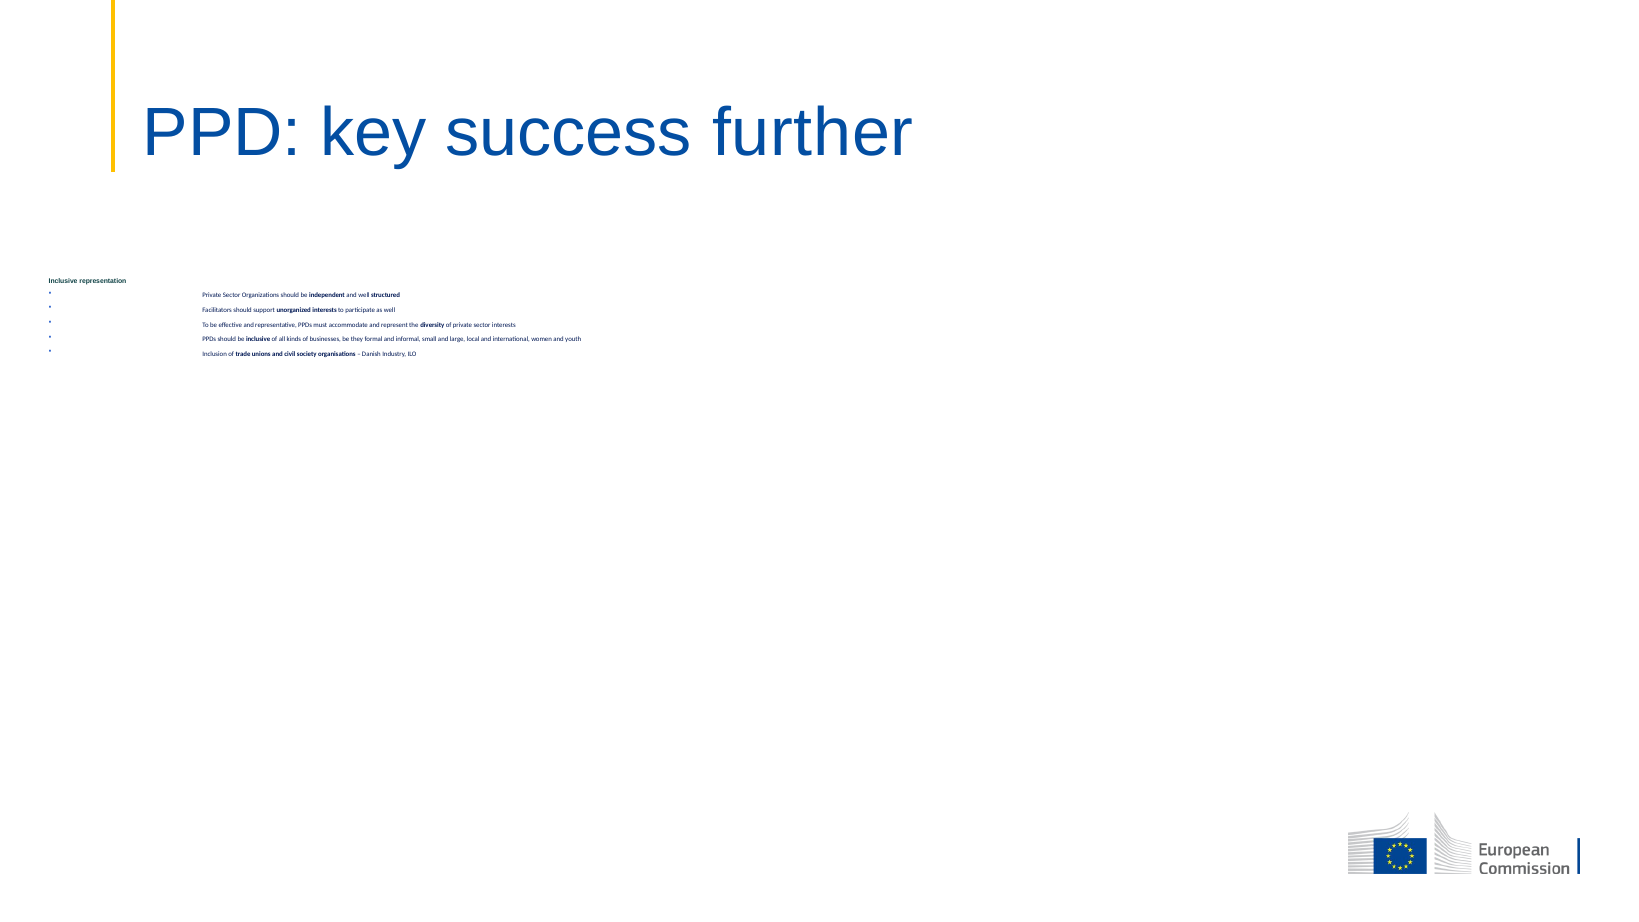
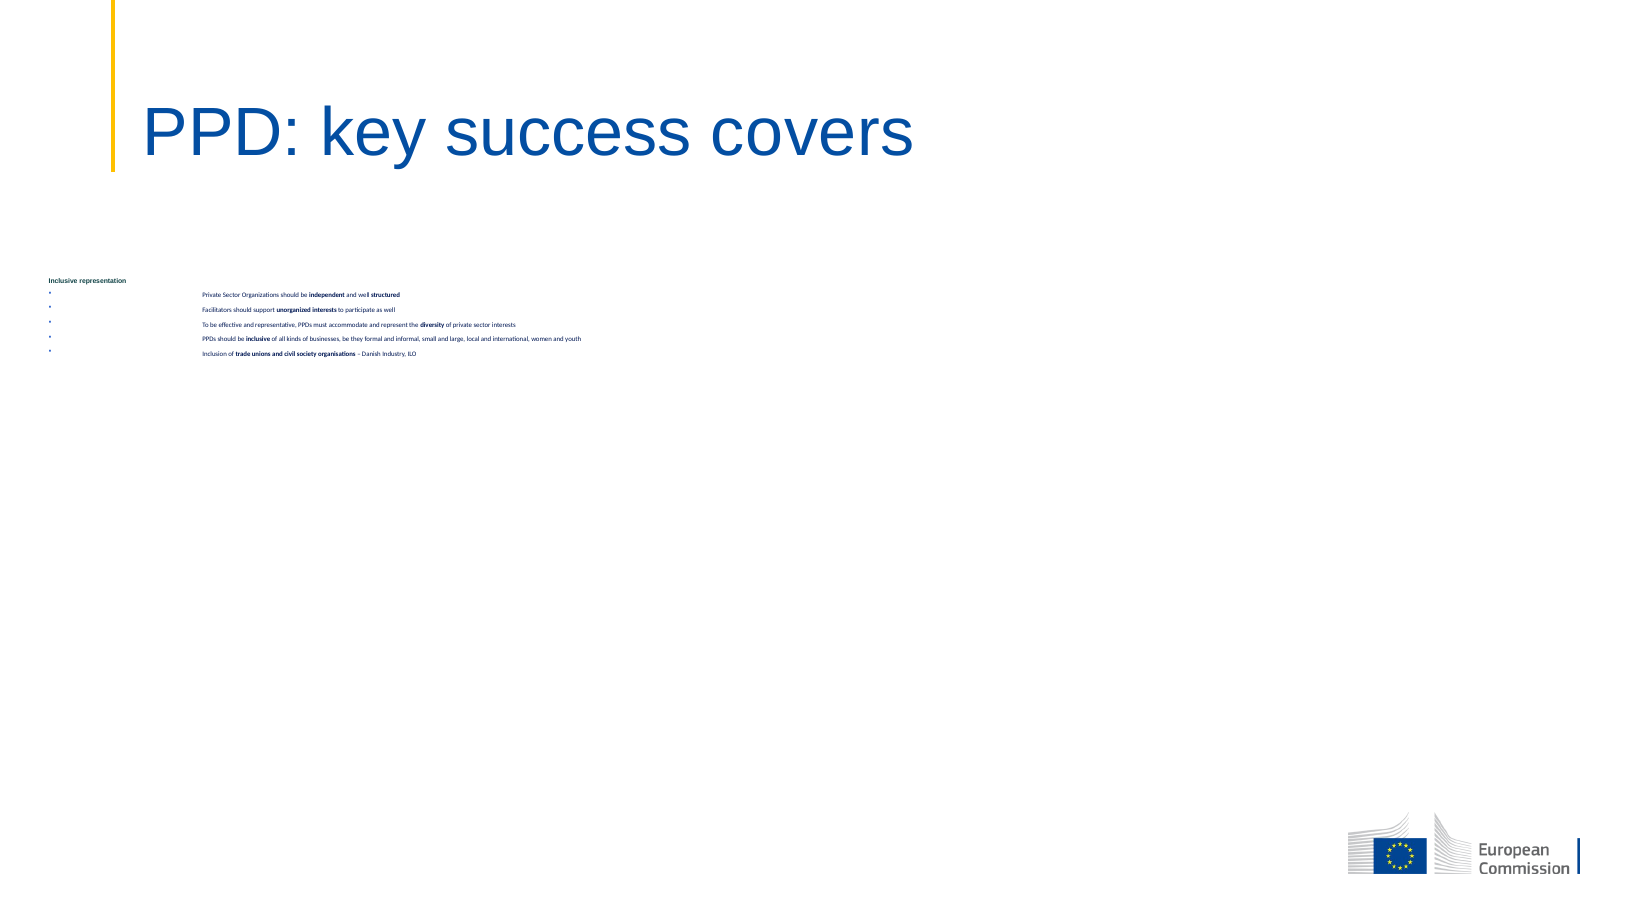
further: further -> covers (813, 133)
